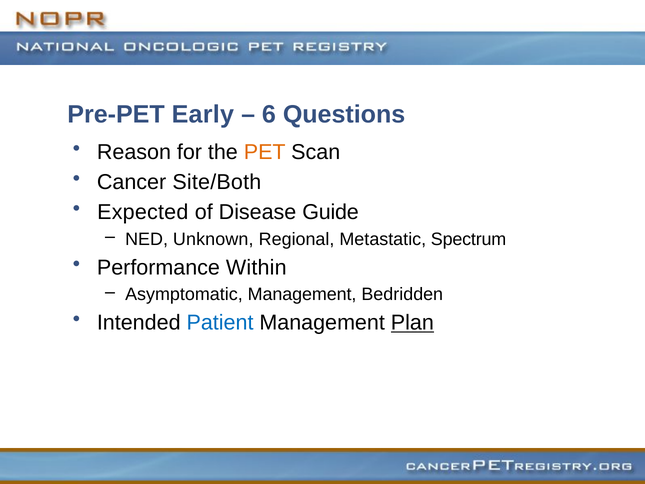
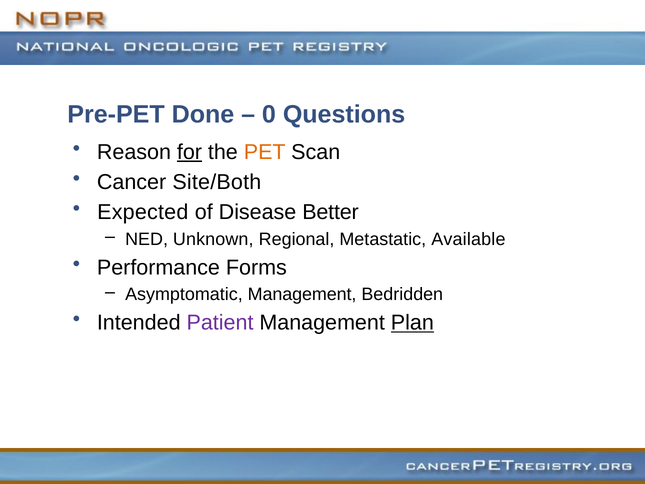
Early: Early -> Done (203, 115)
6: 6 -> 0 (269, 115)
for underline: none -> present (189, 152)
Guide: Guide -> Better (331, 212)
Spectrum: Spectrum -> Available (468, 239)
Within: Within -> Forms (256, 267)
Patient colour: blue -> purple (220, 323)
